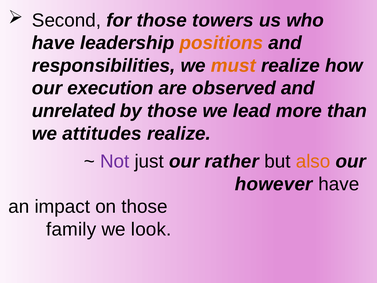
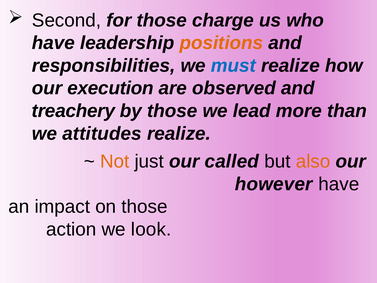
towers: towers -> charge (223, 20)
must colour: orange -> blue (233, 66)
unrelated: unrelated -> treachery (73, 111)
Not colour: purple -> orange (115, 161)
rather: rather -> called (232, 161)
family: family -> action (71, 229)
